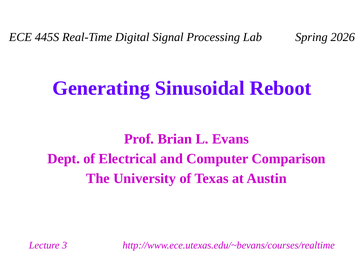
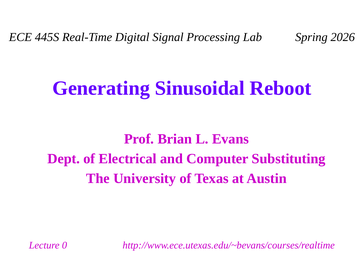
Comparison: Comparison -> Substituting (289, 159)
3: 3 -> 0 (64, 245)
